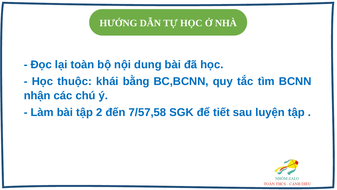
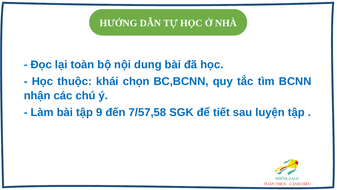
bằng: bằng -> chọn (136, 81)
2: 2 -> 9 (99, 112)
